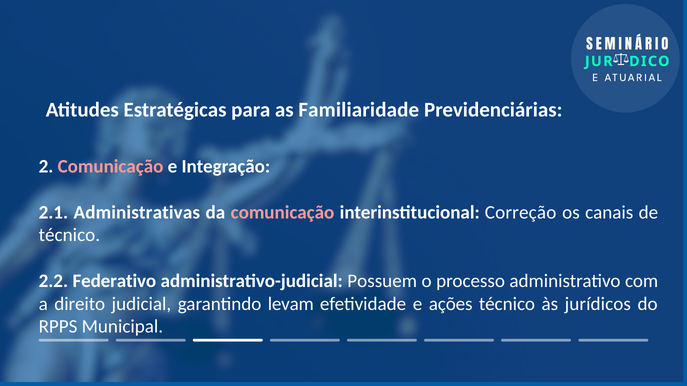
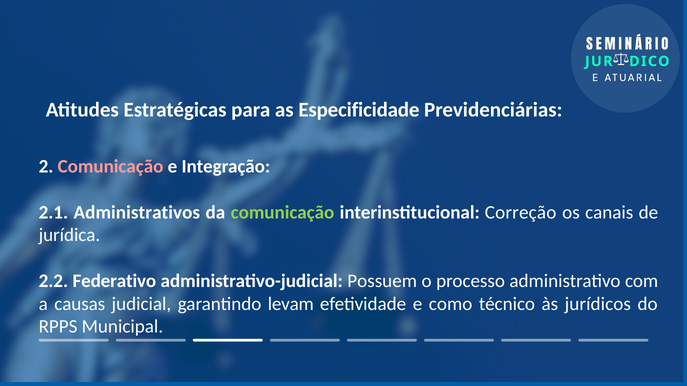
Familiaridade: Familiaridade -> Especificidade (359, 110)
Administrativas: Administrativas -> Administrativos (137, 212)
comunicação colour: pink -> light green (283, 212)
técnico: técnico -> jurídica (69, 235)
direito: direito -> causas (80, 304)
ações: ações -> como (451, 304)
